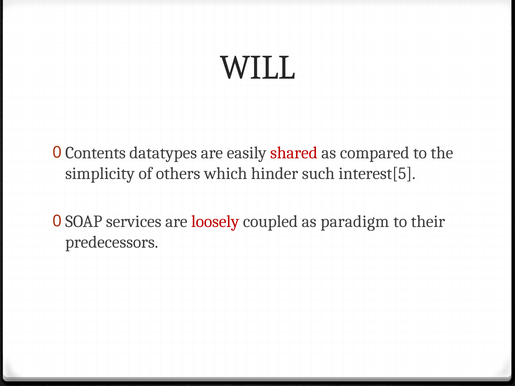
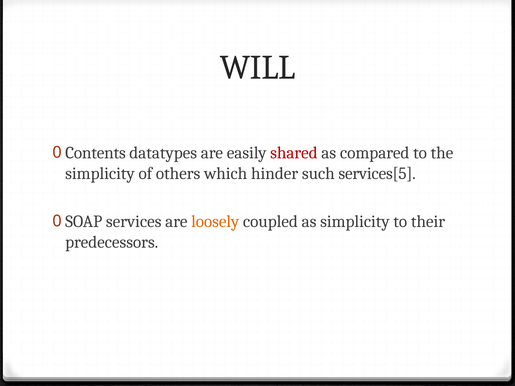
interest[5: interest[5 -> services[5 (377, 174)
loosely colour: red -> orange (215, 222)
as paradigm: paradigm -> simplicity (355, 222)
